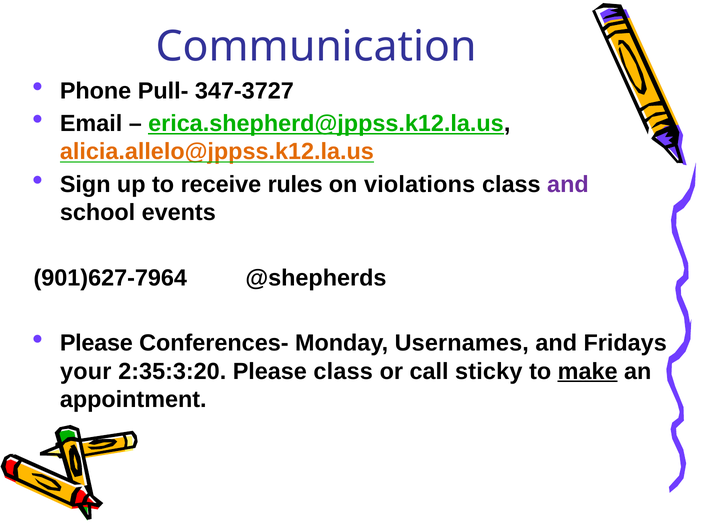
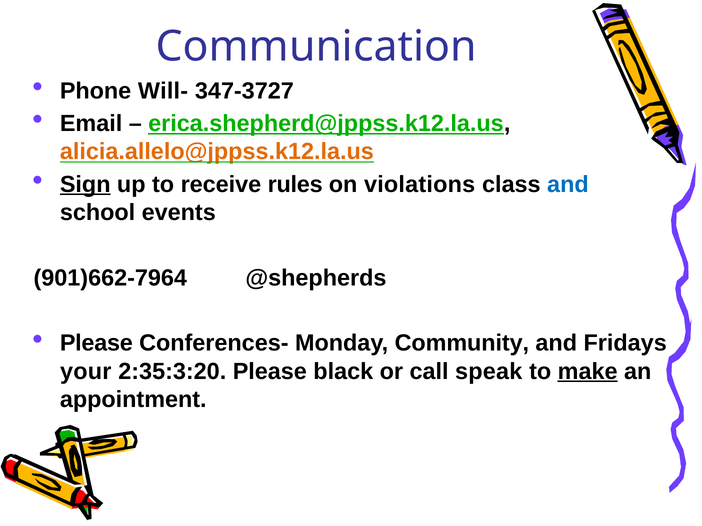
Pull-: Pull- -> Will- (163, 91)
Sign underline: none -> present (85, 185)
and colour: purple -> blue (568, 185)
901)627-7964: 901)627-7964 -> 901)662-7964 (110, 278)
Usernames: Usernames -> Community (462, 344)
Please class: class -> black (343, 372)
sticky: sticky -> speak (489, 372)
